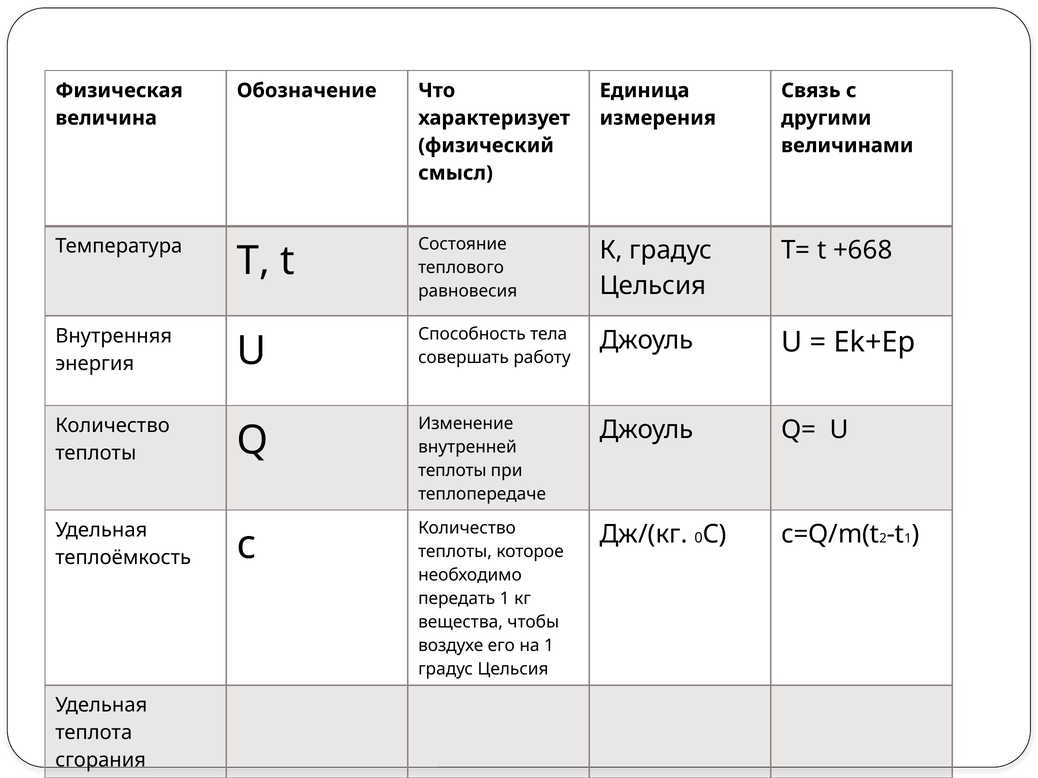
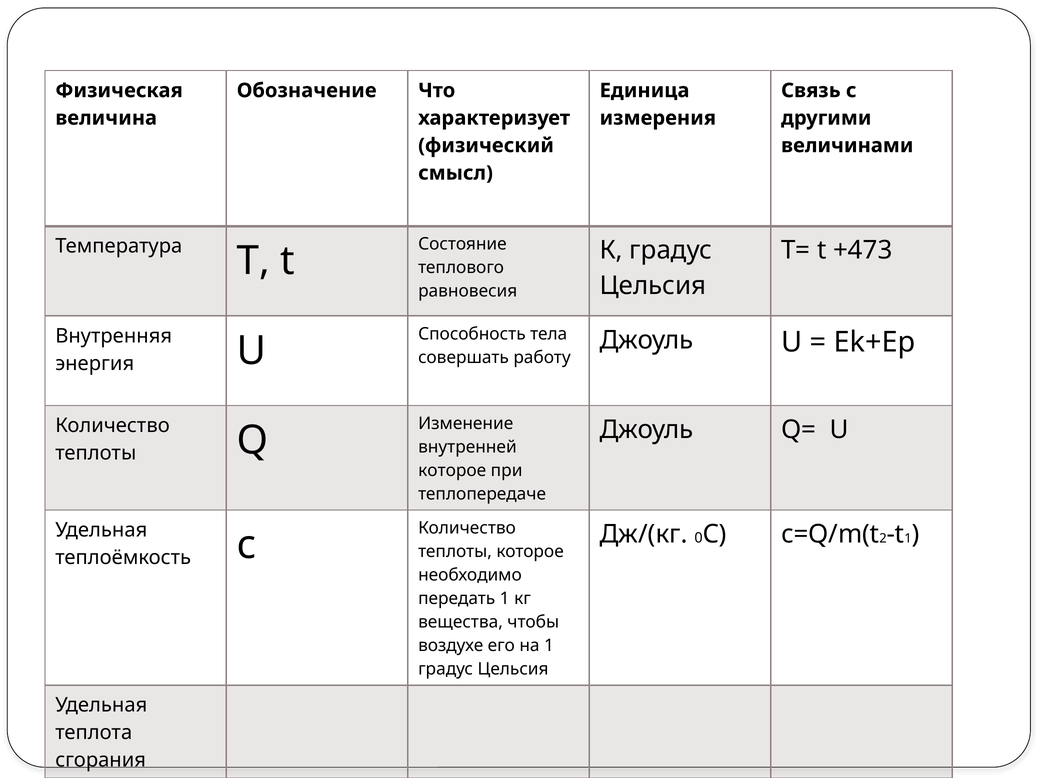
+668: +668 -> +473 (863, 250)
теплоты: теплоты -> которое (452, 471)
